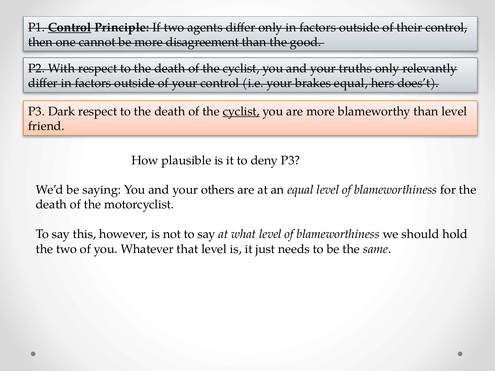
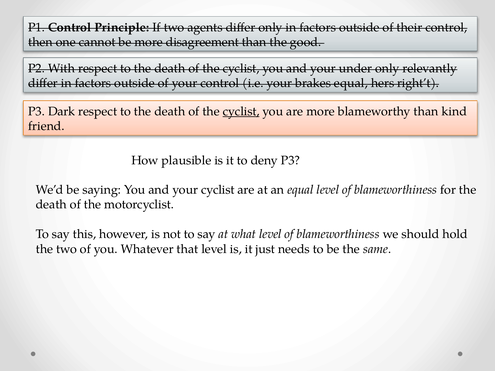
Control underline: present -> none (70, 27)
truths: truths -> under (356, 68)
does’t: does’t -> right’t (418, 83)
than level: level -> kind (454, 111)
your others: others -> cyclist (218, 190)
